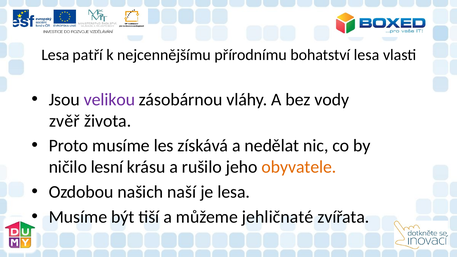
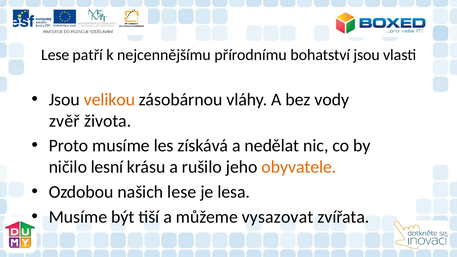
Lesa: Lesa -> Lese (55, 55)
bohatství lesa: lesa -> jsou (367, 55)
velikou colour: purple -> orange (109, 100)
našich naší: naší -> lese (182, 192)
jehličnaté: jehličnaté -> vysazovat (278, 217)
